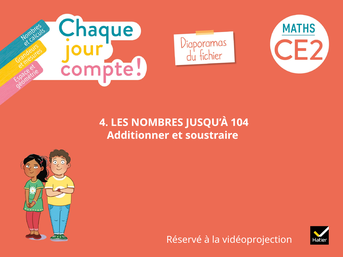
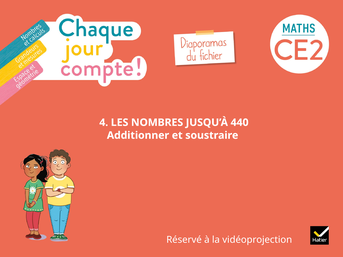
104: 104 -> 440 (240, 123)
